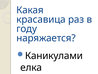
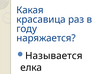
Каникулами: Каникулами -> Называется (54, 55)
